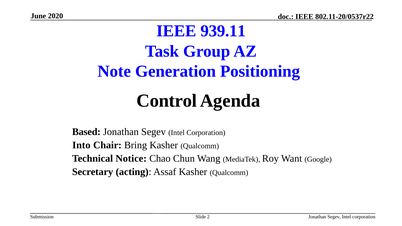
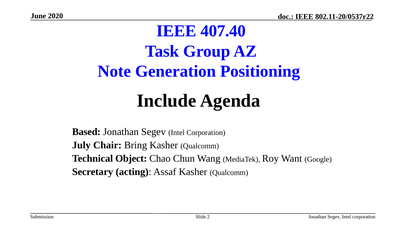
939.11: 939.11 -> 407.40 (223, 31)
Control: Control -> Include (167, 101)
Into: Into -> July (81, 145)
Notice: Notice -> Object (131, 159)
